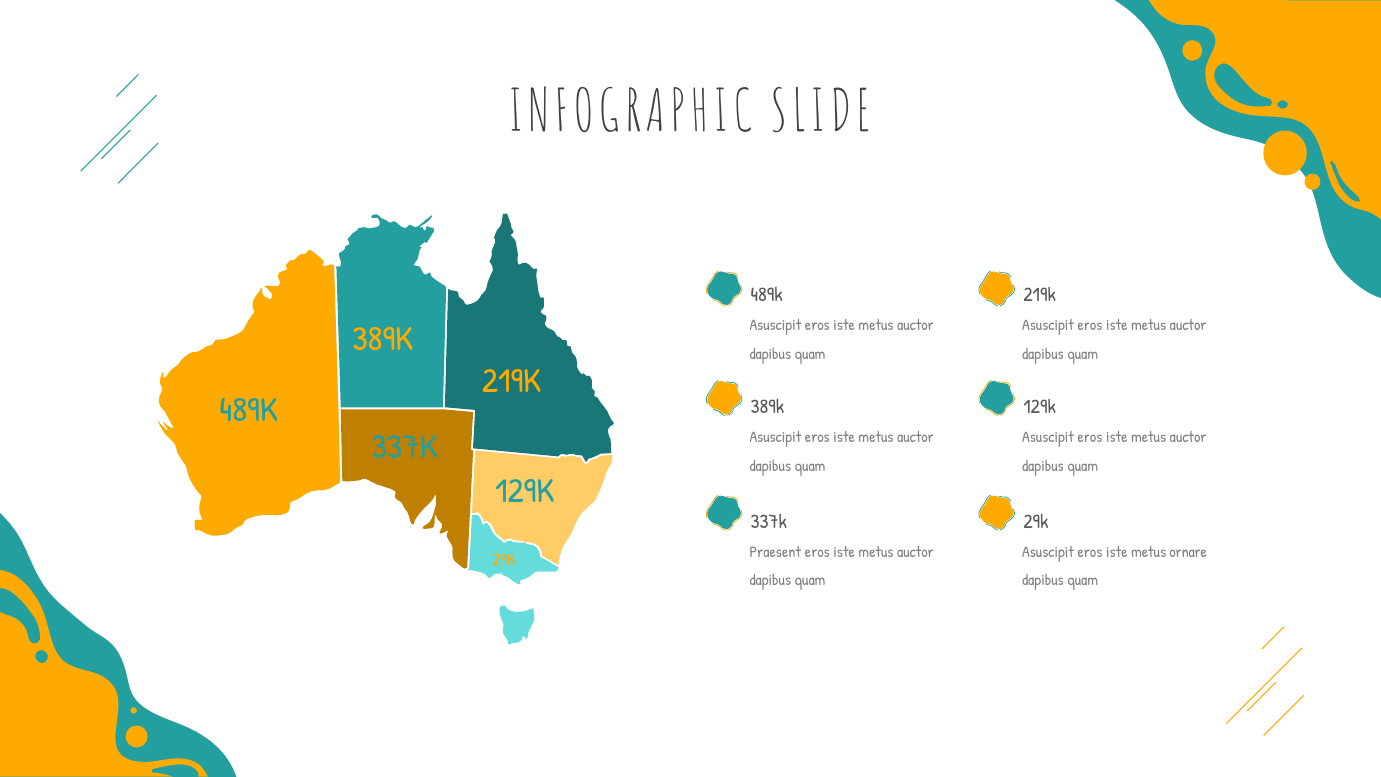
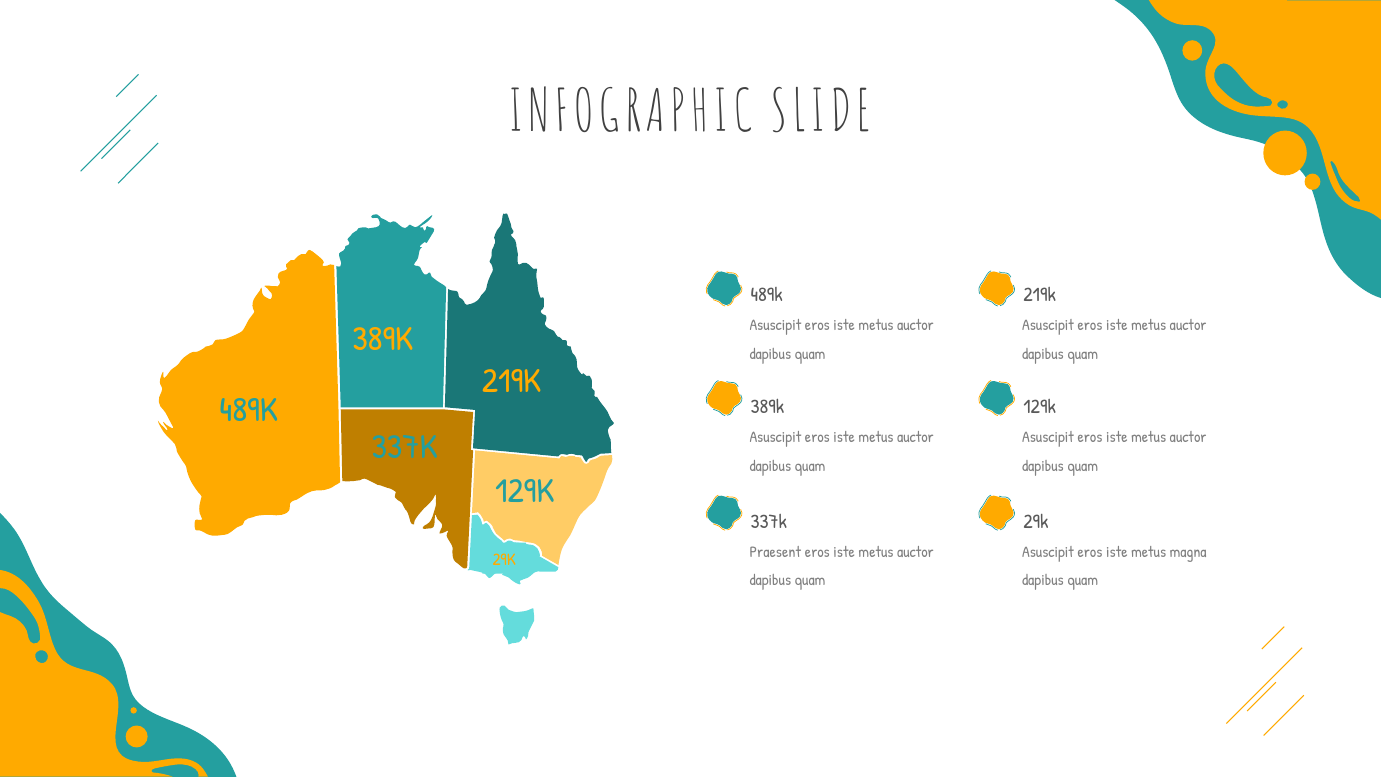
ornare: ornare -> magna (1188, 552)
